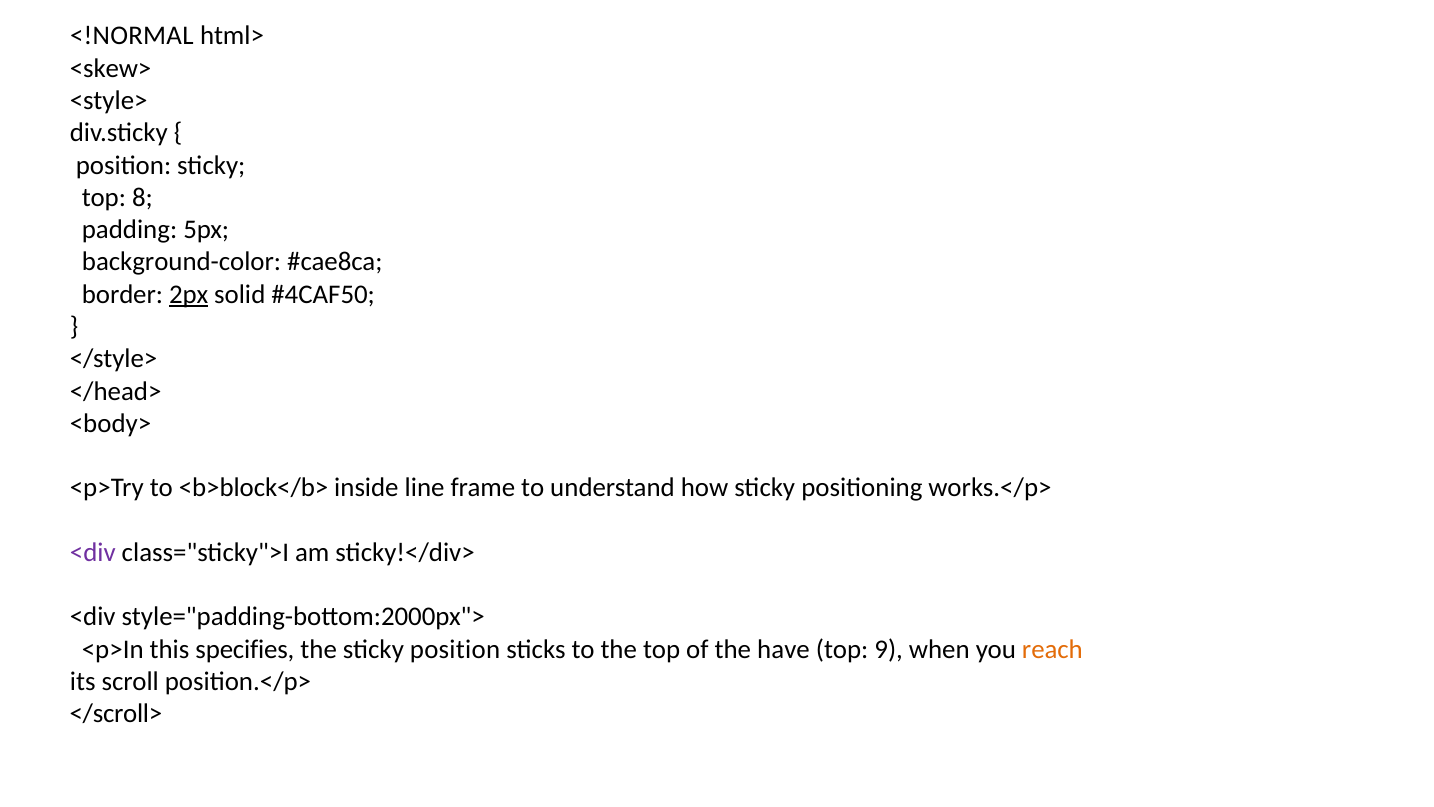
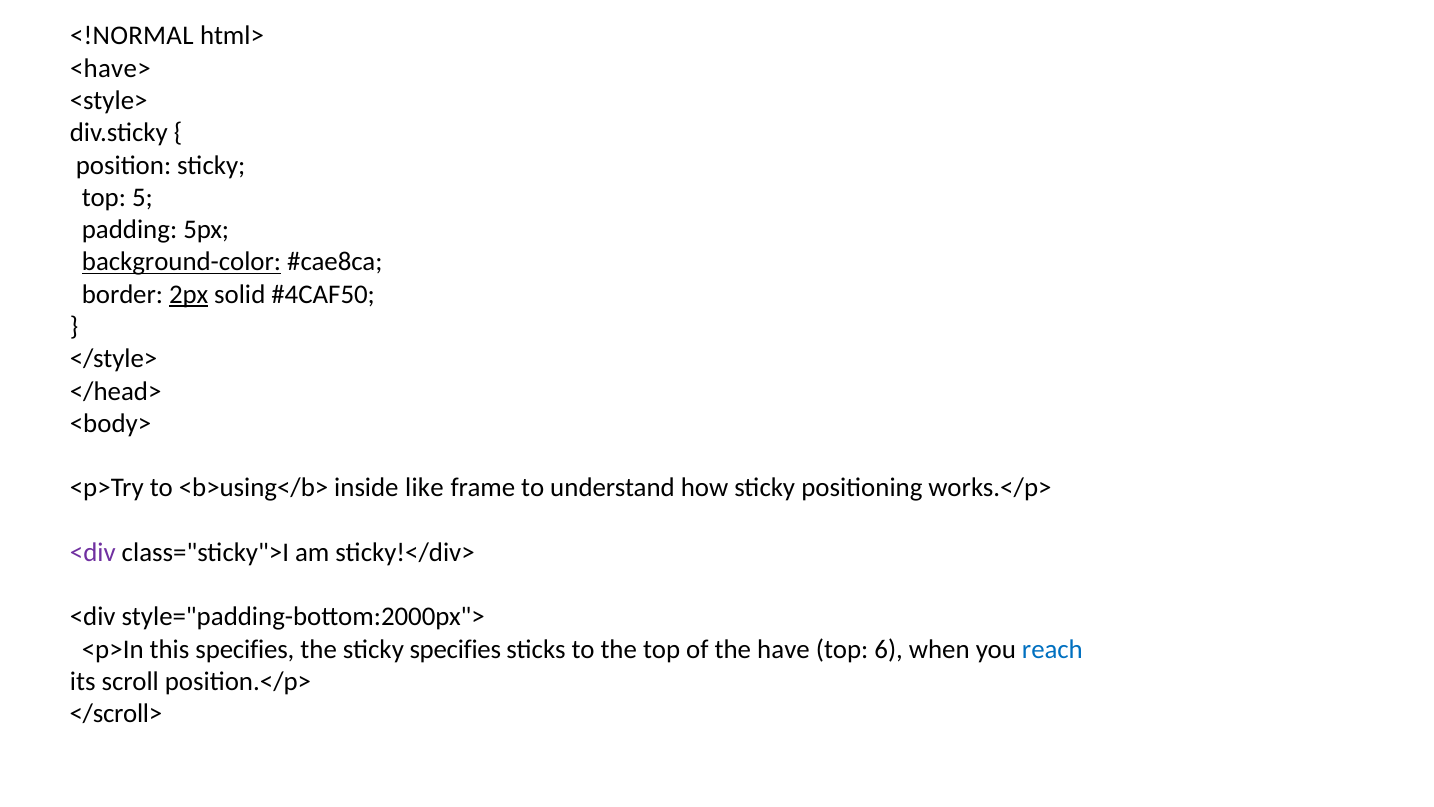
<skew>: <skew> -> <have> (110, 68)
8: 8 -> 5 (142, 197)
background-color underline: none -> present (182, 262)
<b>block</b>: <b>block</b> -> <b>using</b> (254, 488)
line: line -> like (424, 488)
sticky position: position -> specifies (455, 649)
9: 9 -> 6 (889, 649)
reach colour: orange -> blue (1052, 649)
